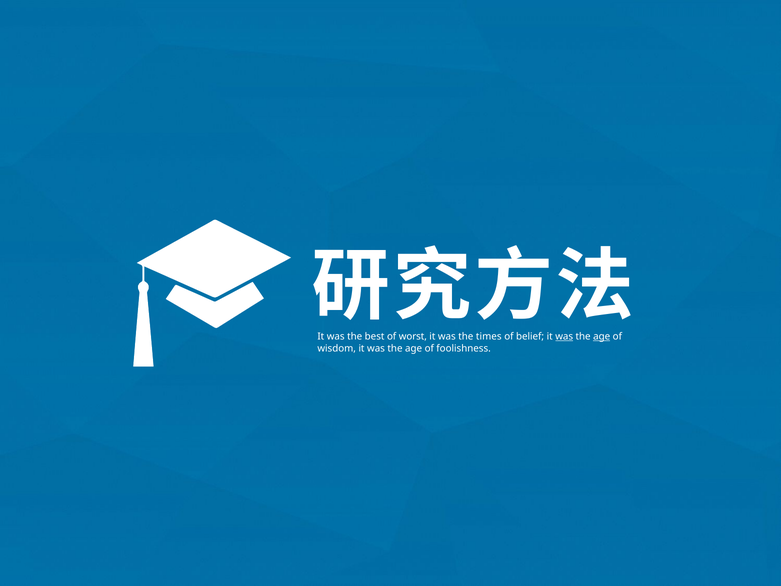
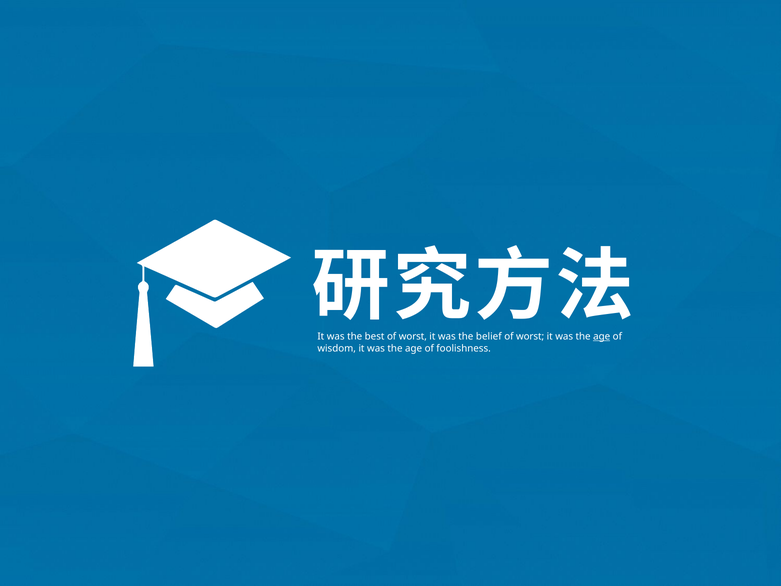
times: times -> belief (489, 336)
belief: belief -> worst (530, 336)
was underline: present -> none (564, 336)
